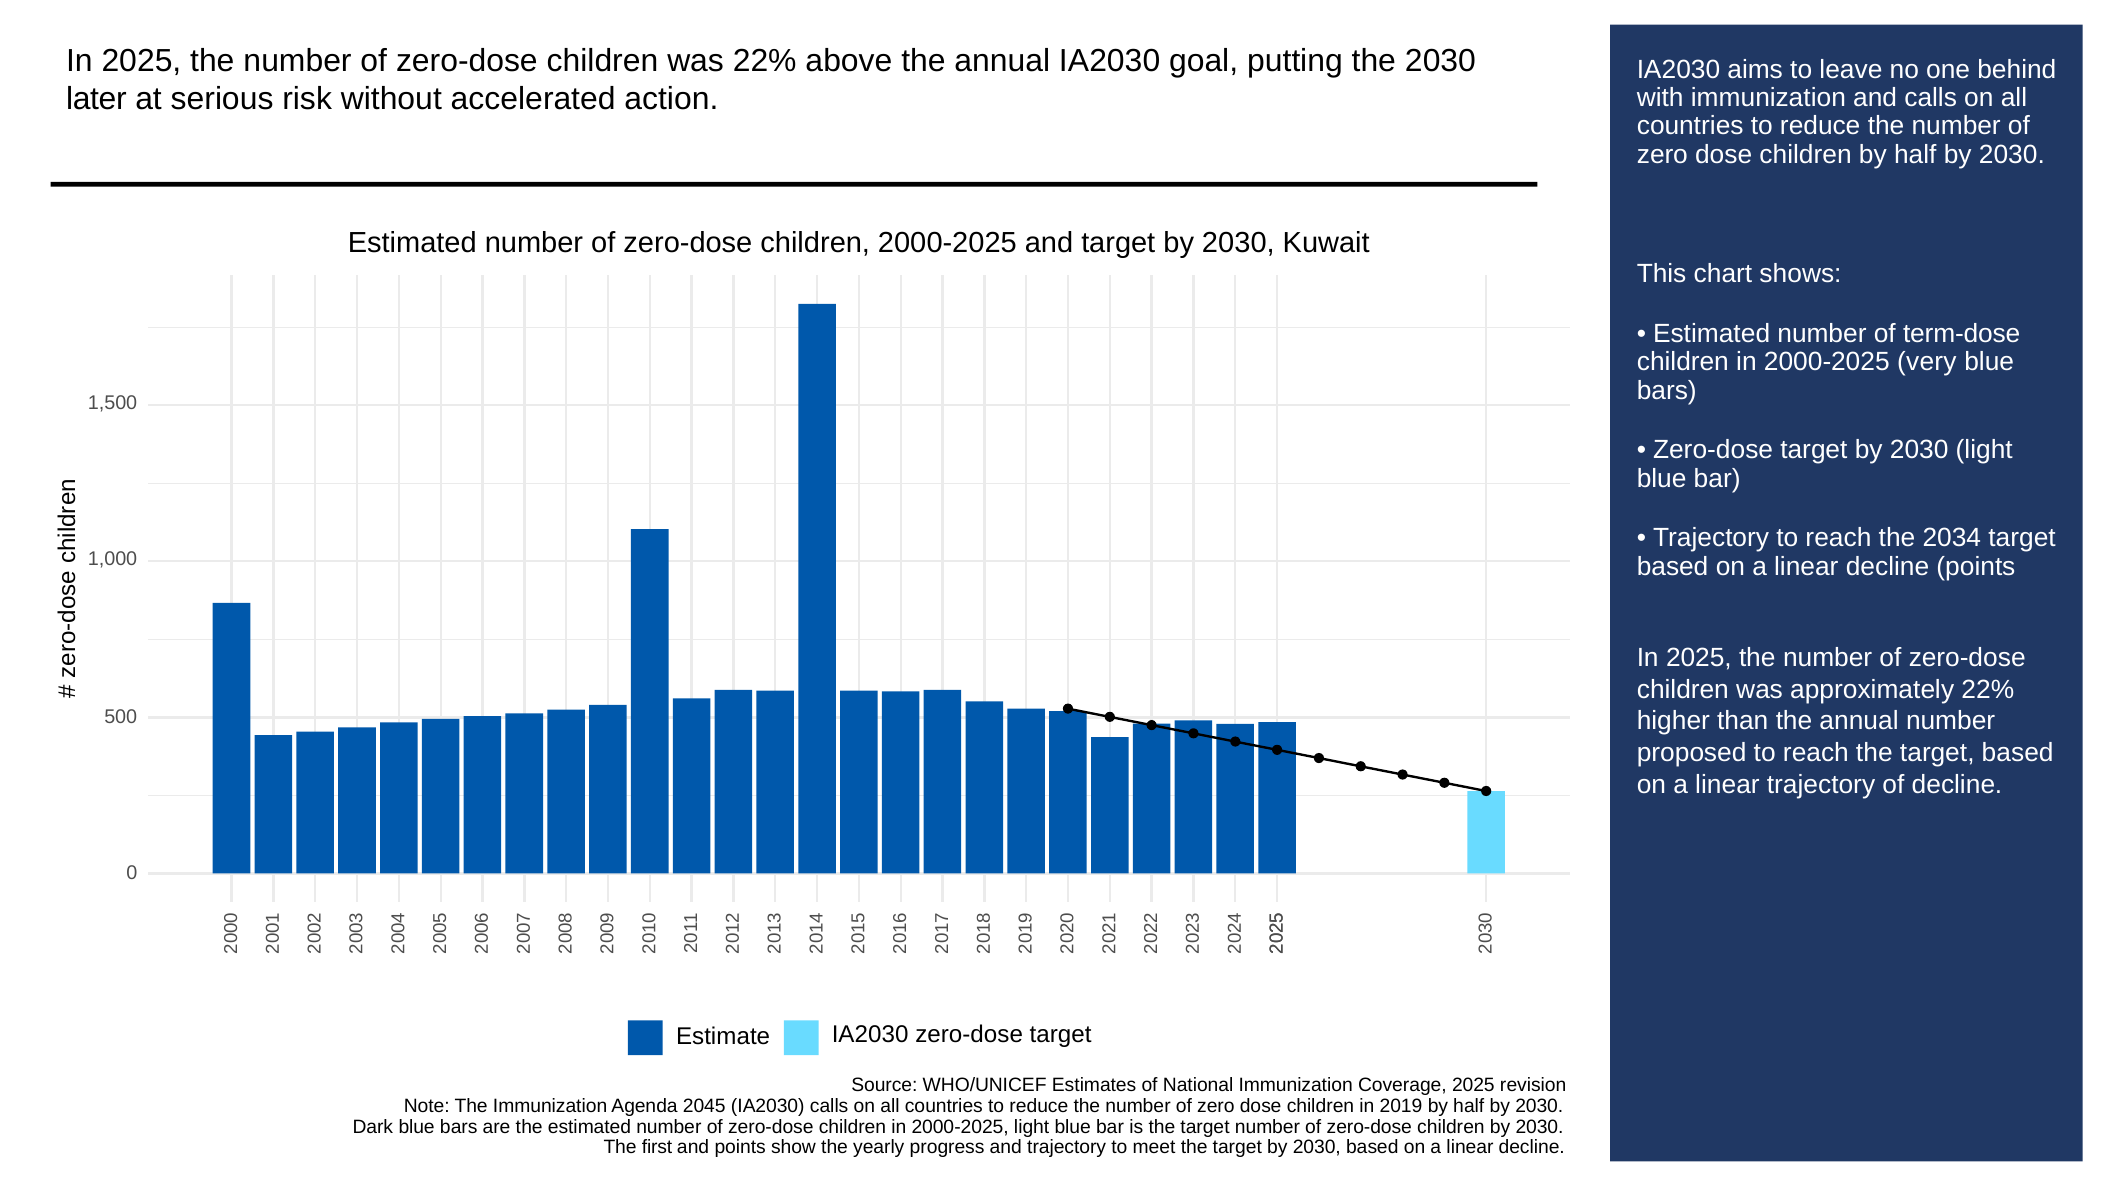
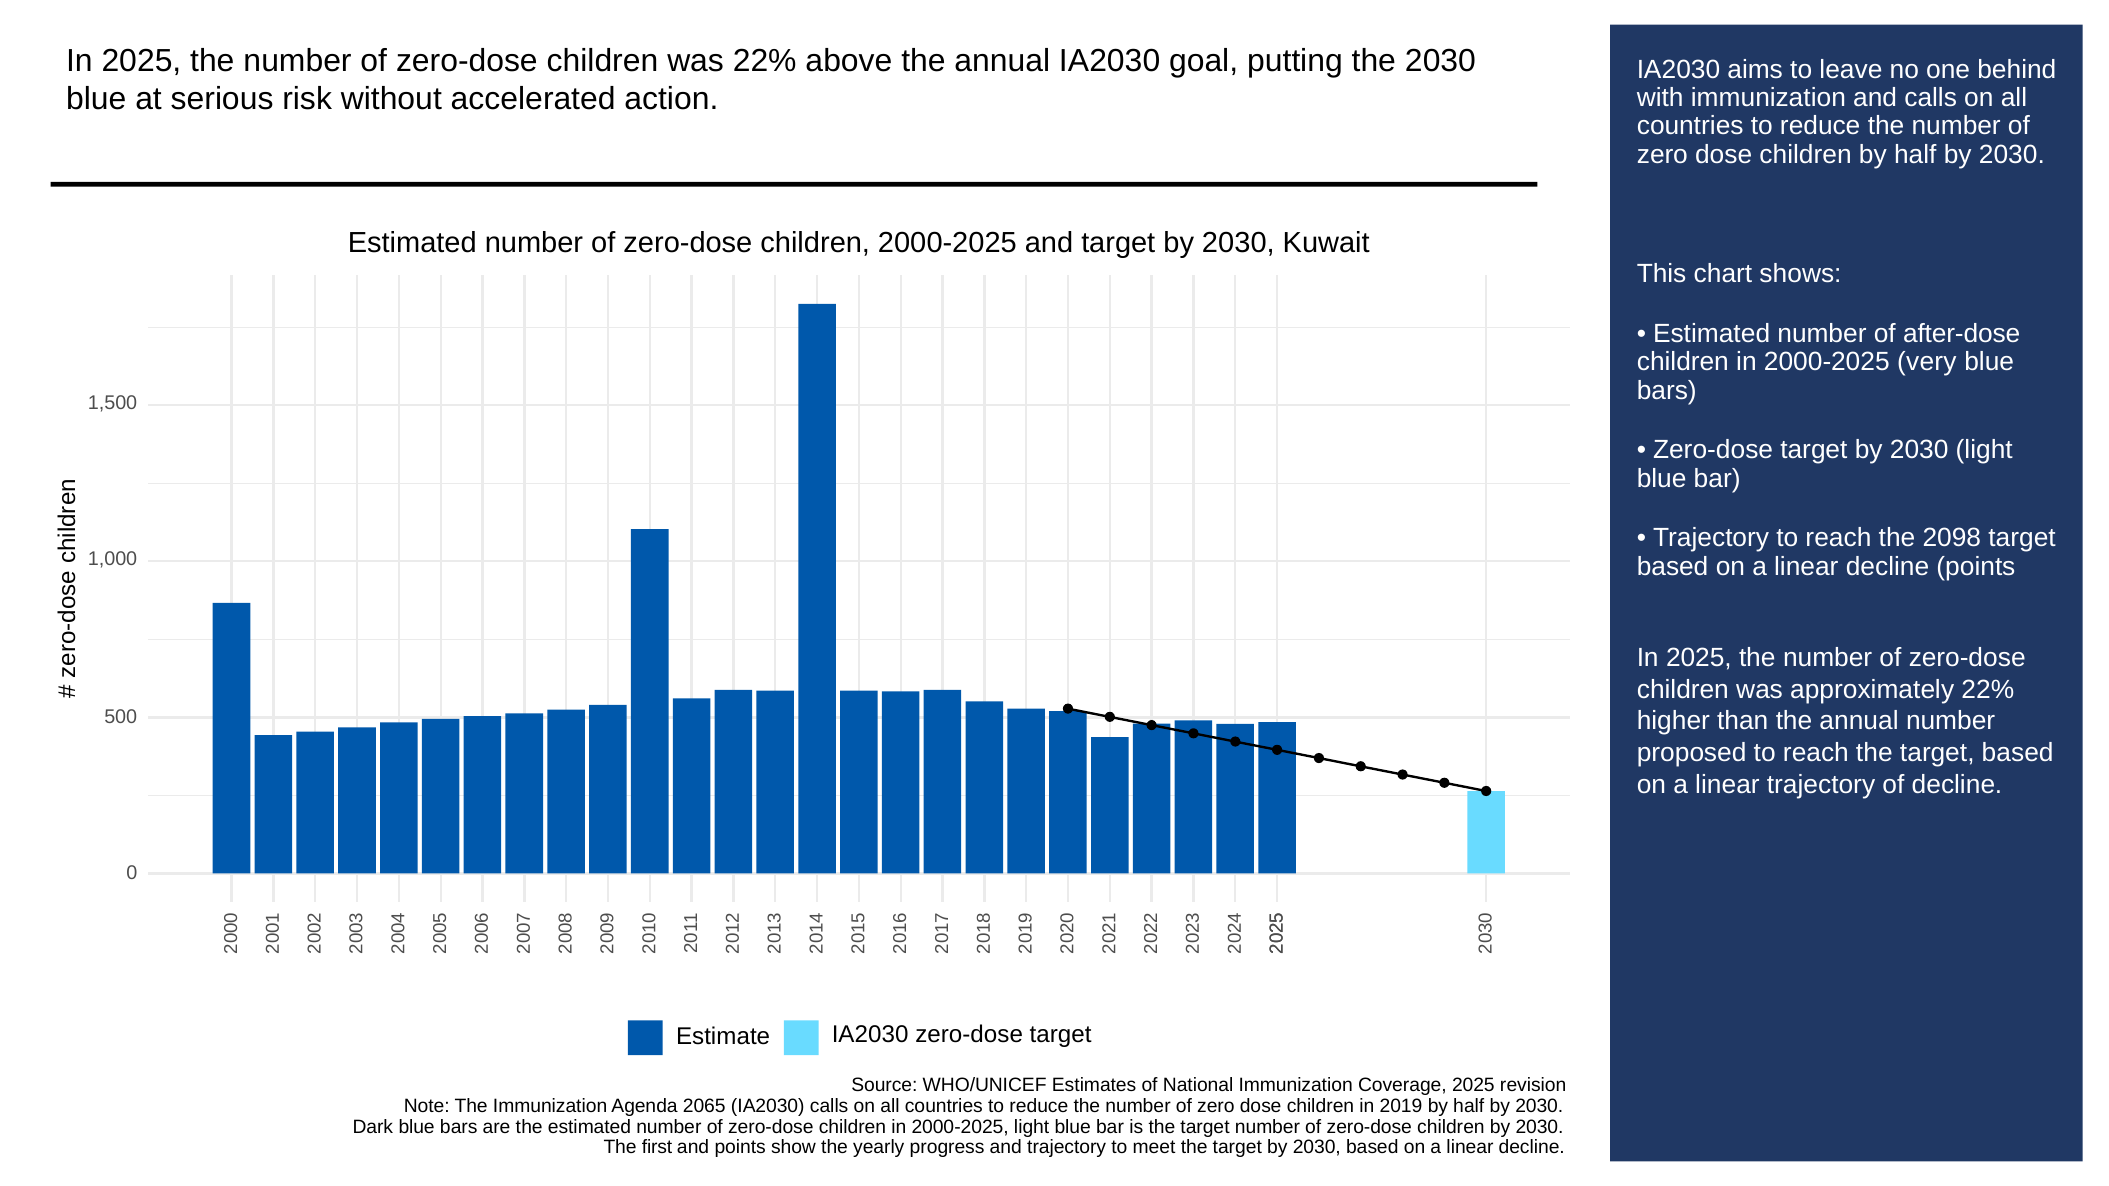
later: later -> blue (96, 99)
term-dose: term-dose -> after-dose (1962, 333)
2034: 2034 -> 2098 (1952, 538)
2045: 2045 -> 2065 (704, 1106)
